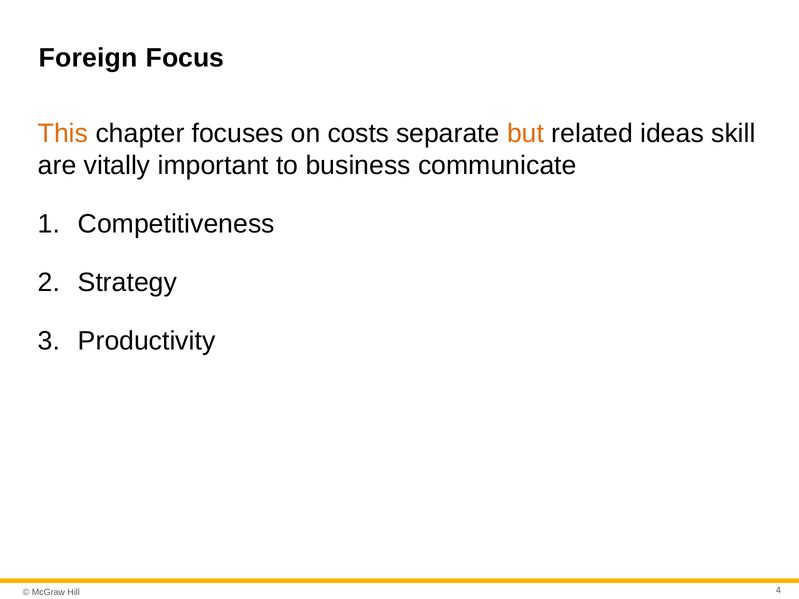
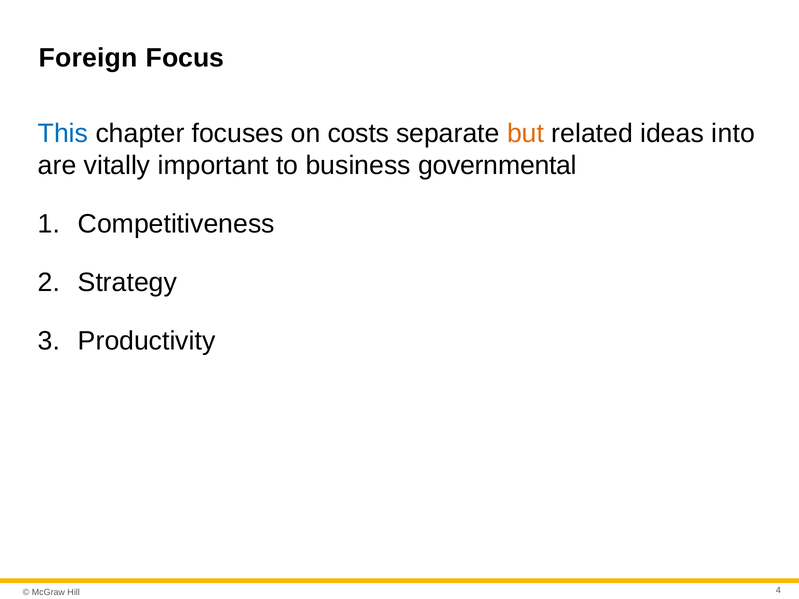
This colour: orange -> blue (63, 133)
skill: skill -> into (733, 133)
communicate: communicate -> governmental (497, 165)
